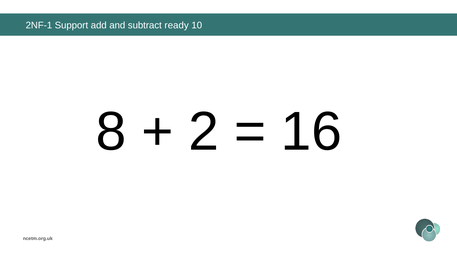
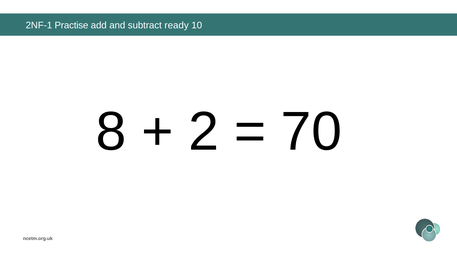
Support: Support -> Practise (72, 26)
16: 16 -> 70 (311, 132)
